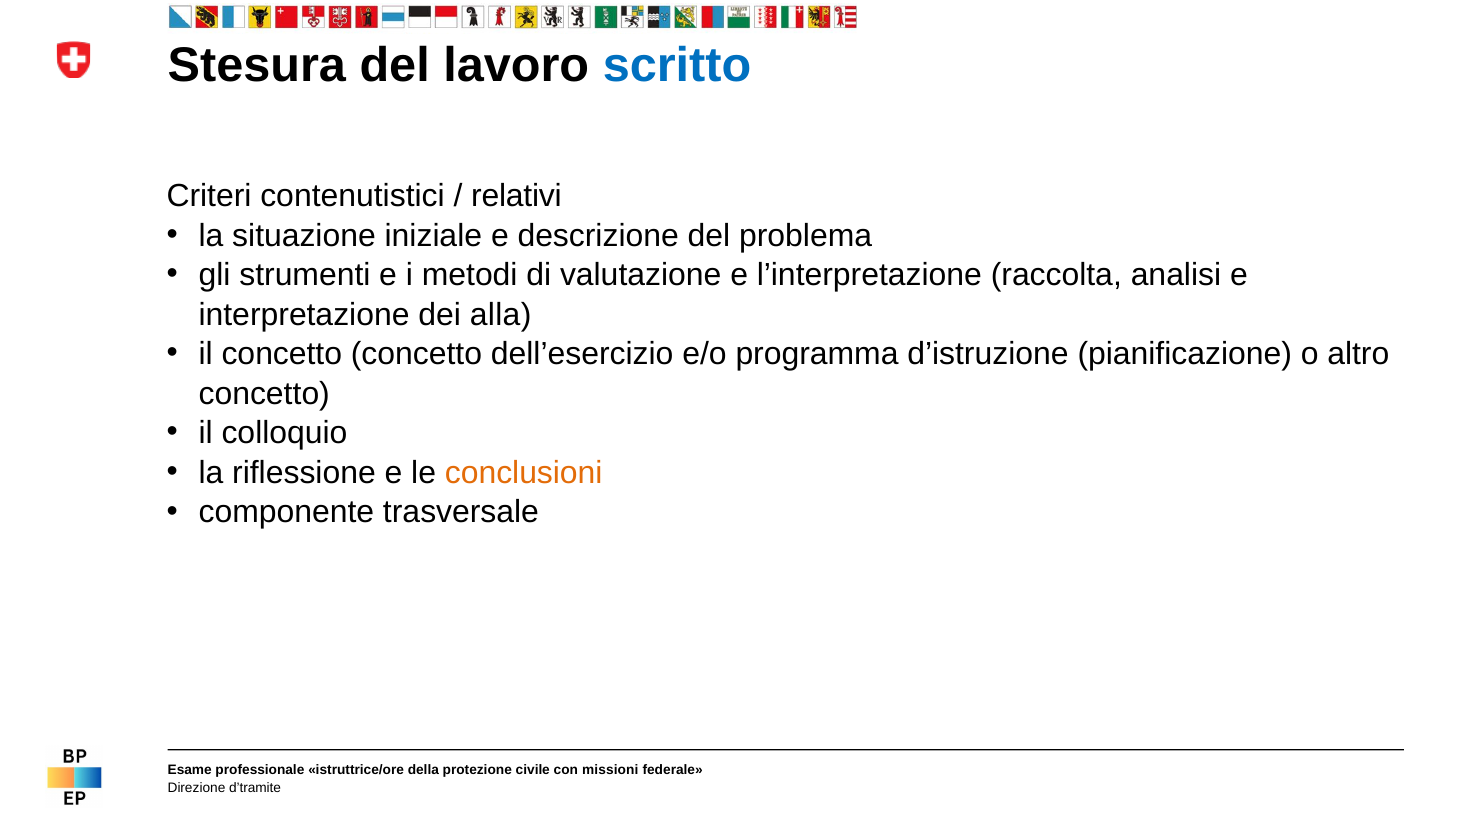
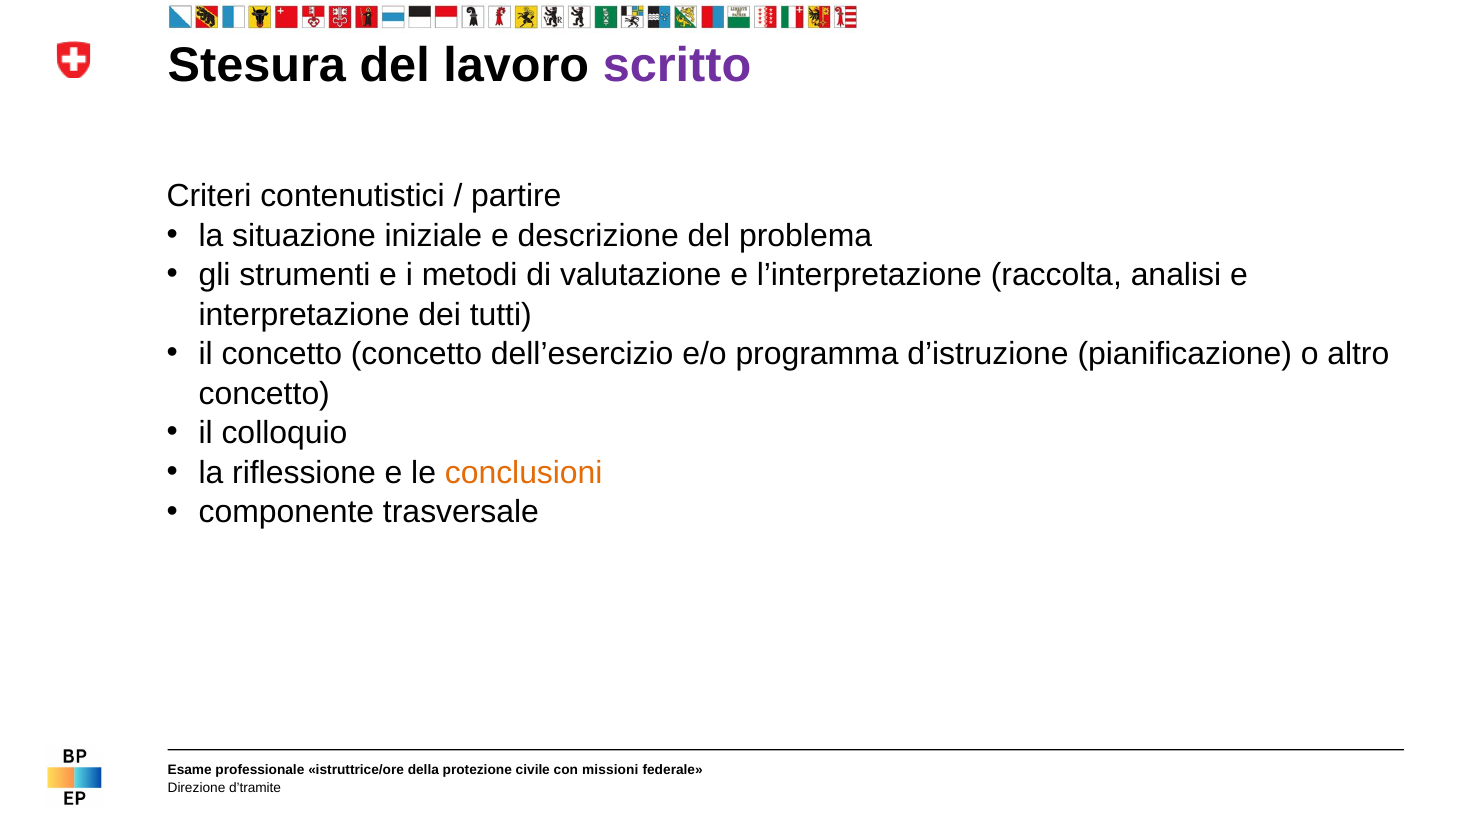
scritto colour: blue -> purple (677, 66)
relativi: relativi -> partire (516, 196)
alla: alla -> tutti (501, 315)
